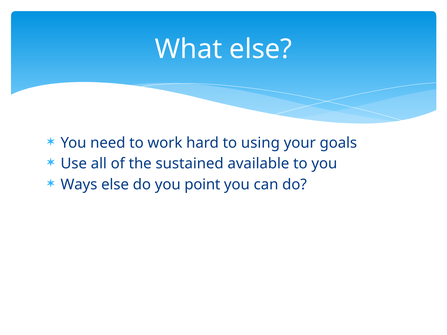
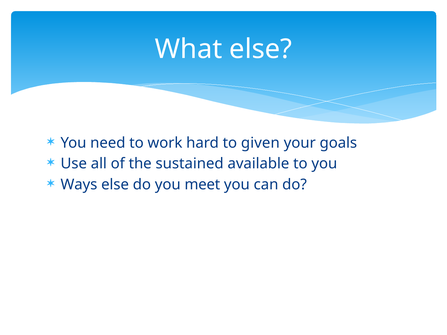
using: using -> given (260, 143)
point: point -> meet (202, 185)
